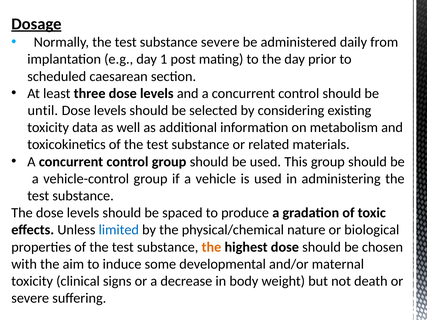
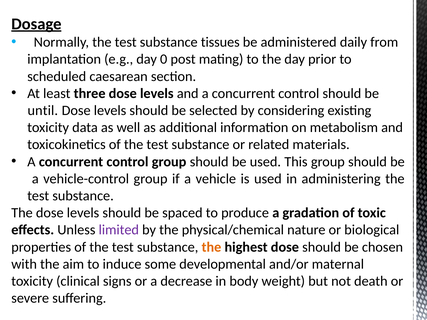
substance severe: severe -> tissues (220, 42)
1: 1 -> 0 (164, 59)
limited colour: blue -> purple (119, 230)
